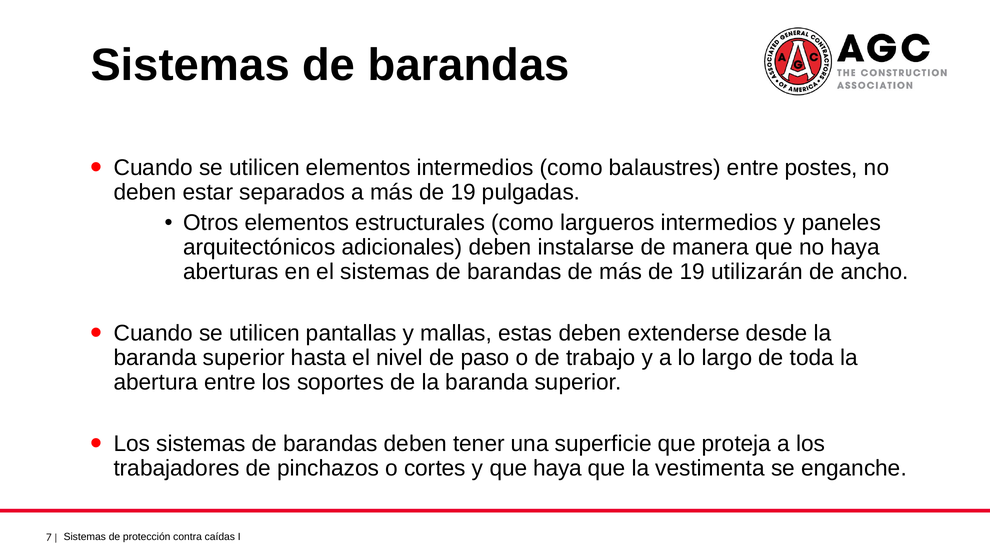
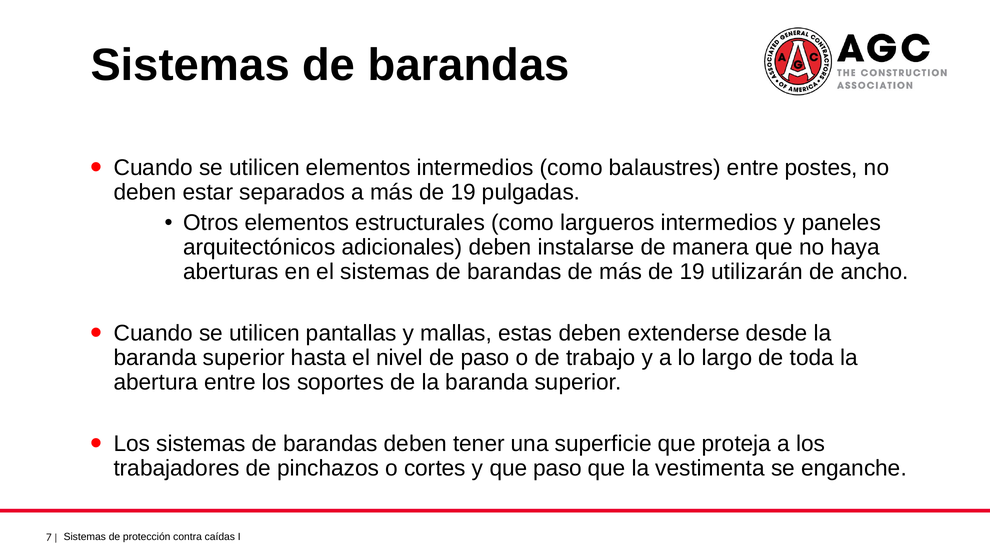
que haya: haya -> paso (558, 468)
